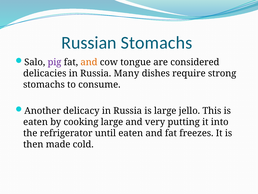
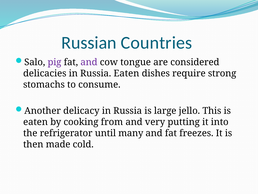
Russian Stomachs: Stomachs -> Countries (156, 43)
and colour: orange -> purple (89, 62)
Russia Many: Many -> Eaten (126, 73)
cooking large: large -> from (112, 122)
until eaten: eaten -> many (131, 133)
